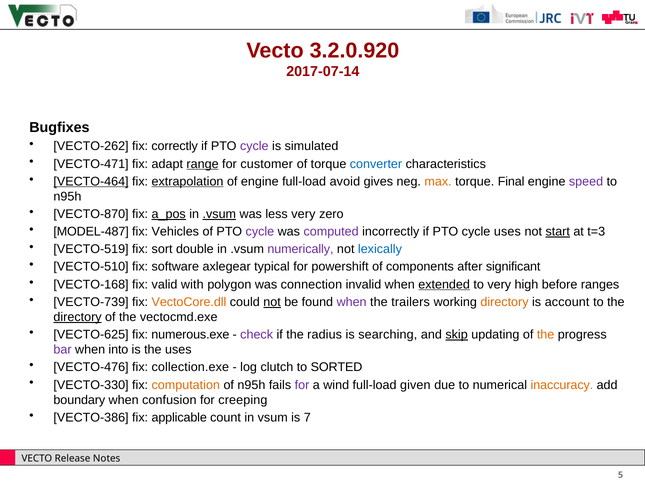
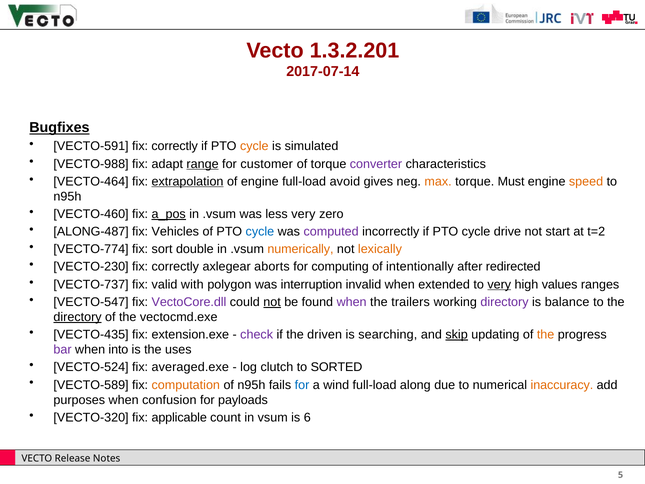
3.2.0.920: 3.2.0.920 -> 1.3.2.201 (354, 51)
Bugfixes underline: none -> present (59, 128)
VECTO-262: VECTO-262 -> VECTO-591 (91, 146)
cycle colour: purple -> orange (254, 146)
VECTO-471: VECTO-471 -> VECTO-988 (91, 164)
converter colour: blue -> purple (376, 164)
VECTO-464 underline: present -> none (91, 181)
Final: Final -> Must (511, 181)
speed colour: purple -> orange (586, 181)
VECTO-870: VECTO-870 -> VECTO-460 (91, 214)
.vsum underline: present -> none (219, 214)
MODEL-487: MODEL-487 -> ALONG-487 (91, 232)
cycle colour: purple -> blue (260, 232)
cycle uses: uses -> drive (507, 232)
start underline: present -> none (558, 232)
t=3: t=3 -> t=2 (596, 232)
VECTO-519: VECTO-519 -> VECTO-774 (91, 249)
numerically colour: purple -> orange (300, 249)
lexically colour: blue -> orange (380, 249)
VECTO-510: VECTO-510 -> VECTO-230 (91, 267)
software: software -> correctly (175, 267)
typical: typical -> aborts (272, 267)
powershift: powershift -> computing (340, 267)
components: components -> intentionally (420, 267)
significant: significant -> redirected (513, 267)
VECTO-168: VECTO-168 -> VECTO-737 (91, 284)
connection: connection -> interruption (312, 284)
extended underline: present -> none (444, 284)
very underline: none -> present (499, 284)
before: before -> values (560, 284)
VECTO-739: VECTO-739 -> VECTO-547 (91, 302)
VectoCore.dll colour: orange -> purple (189, 302)
directory colour: orange -> purple (504, 302)
account: account -> balance (567, 302)
VECTO-625: VECTO-625 -> VECTO-435 (91, 334)
numerous.exe: numerous.exe -> extension.exe (190, 334)
radius: radius -> driven (325, 334)
VECTO-476: VECTO-476 -> VECTO-524 (91, 367)
collection.exe: collection.exe -> averaged.exe (190, 367)
VECTO-330: VECTO-330 -> VECTO-589 (91, 385)
for colour: purple -> blue (302, 385)
given: given -> along (415, 385)
boundary: boundary -> purposes (79, 400)
creeping: creeping -> payloads (243, 400)
VECTO-386: VECTO-386 -> VECTO-320 (91, 417)
7: 7 -> 6 (307, 417)
